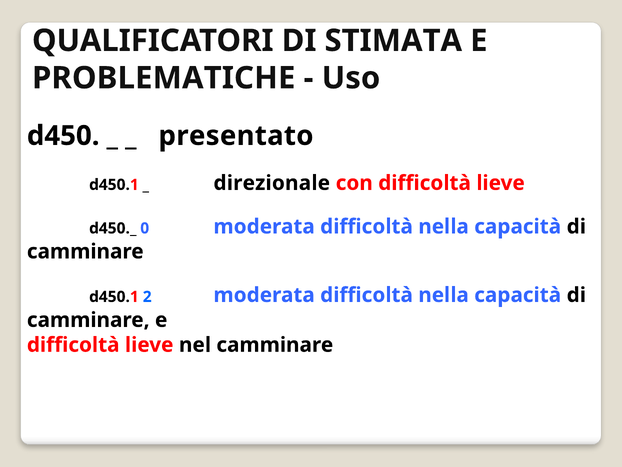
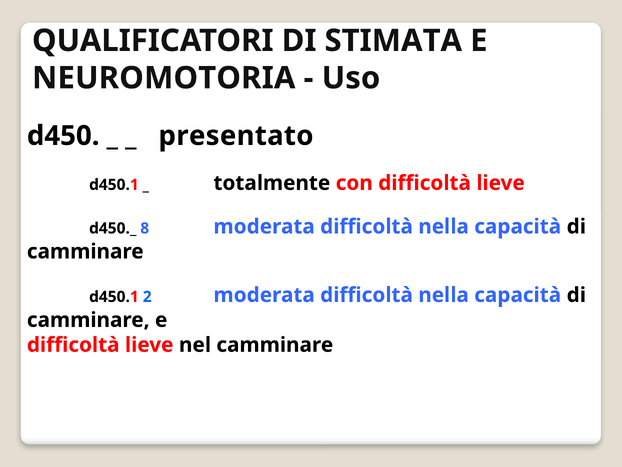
PROBLEMATICHE: PROBLEMATICHE -> NEUROMOTORIA (164, 78)
direzionale: direzionale -> totalmente (272, 183)
0: 0 -> 8 (145, 228)
